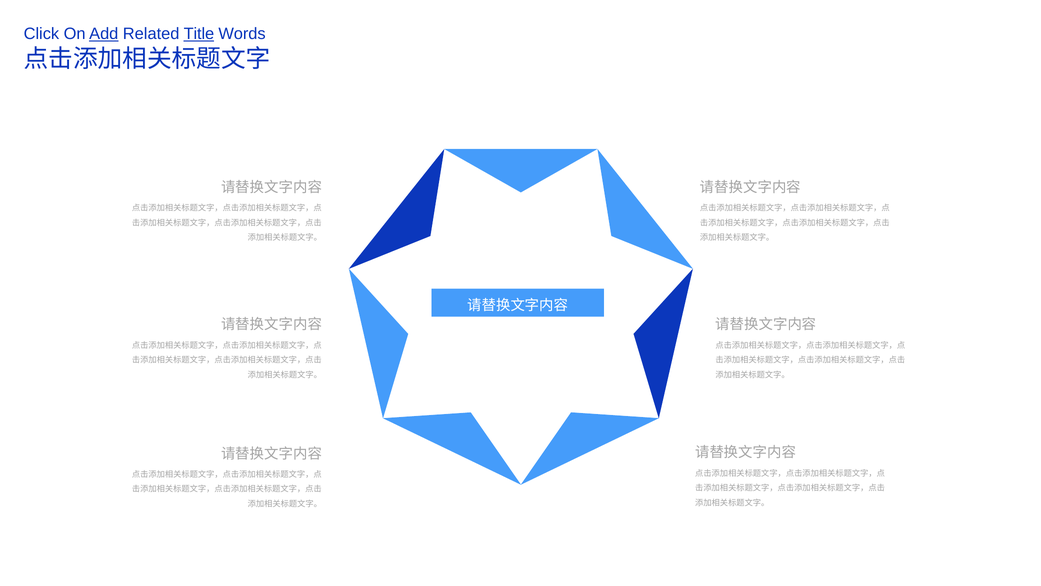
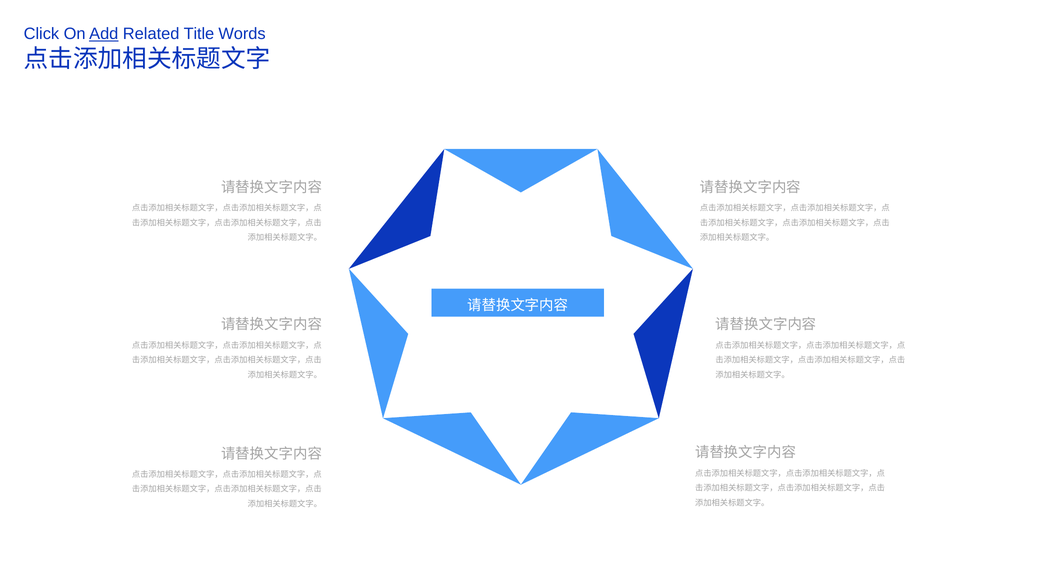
Title underline: present -> none (199, 34)
